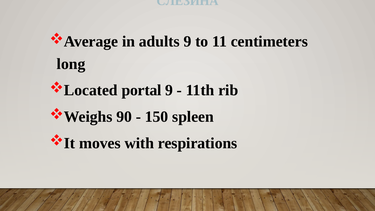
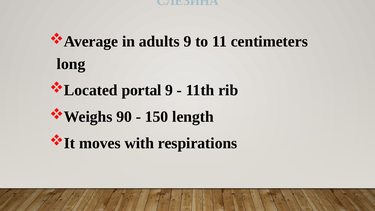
spleen: spleen -> length (193, 117)
